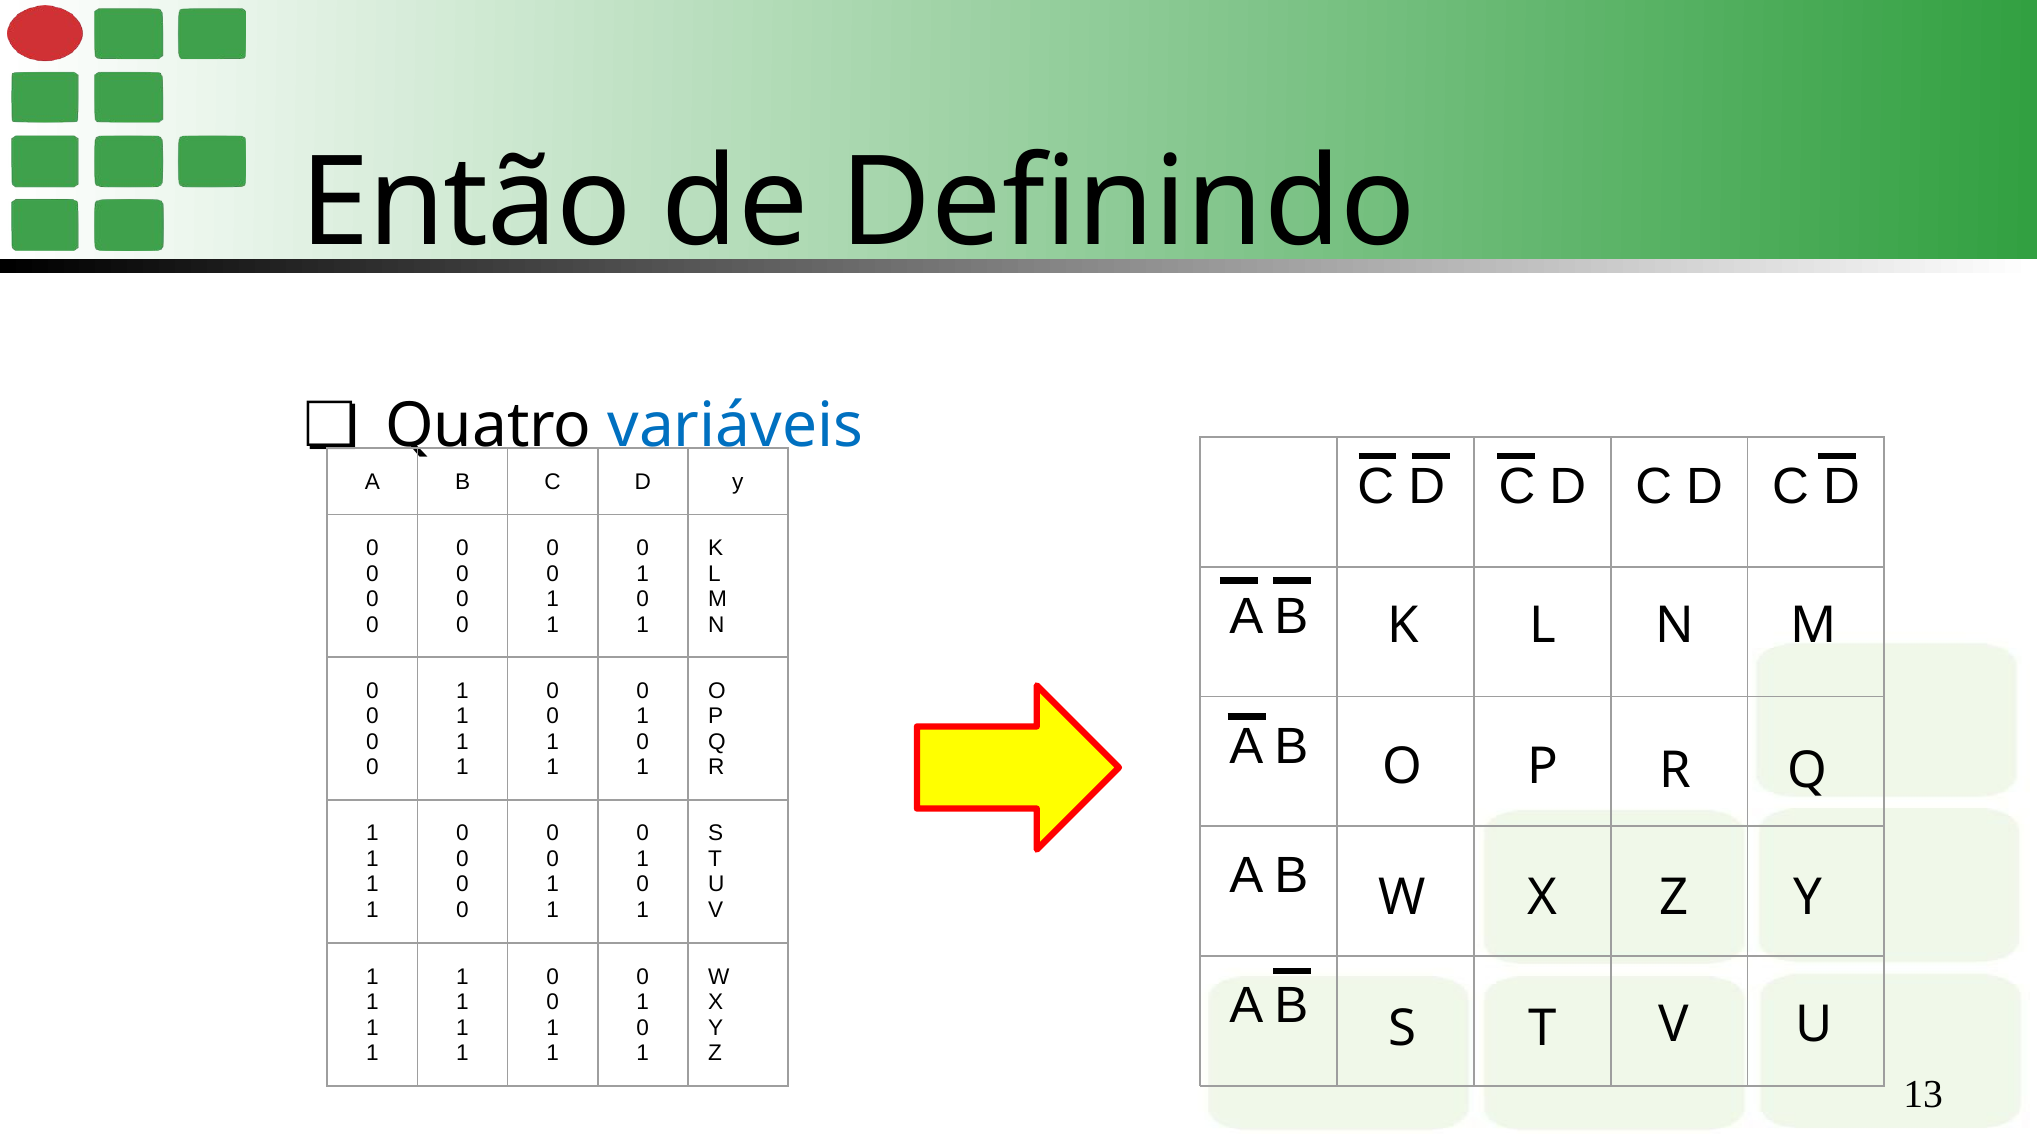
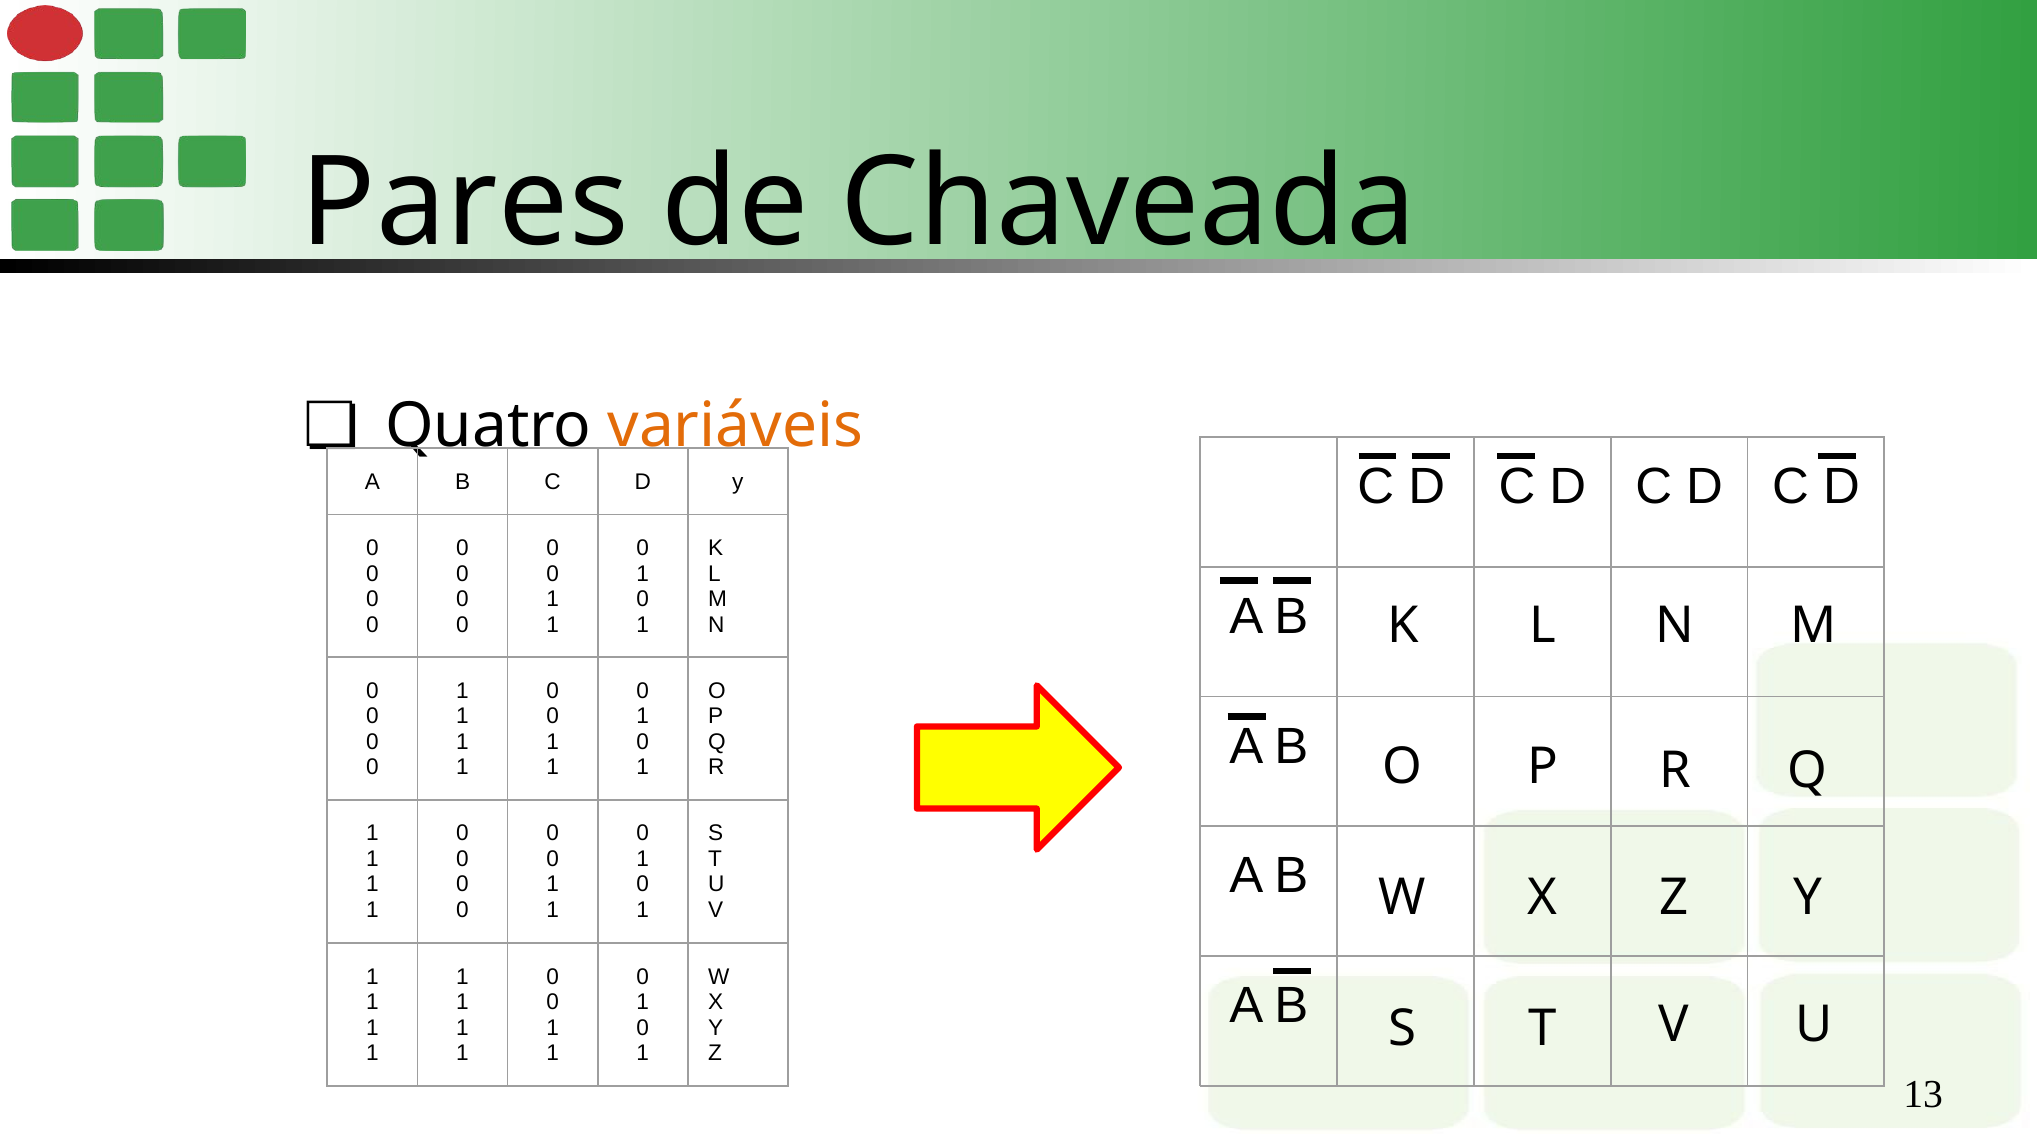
Então: Então -> Pares (465, 204)
Definindo: Definindo -> Chaveada (1129, 204)
variáveis colour: blue -> orange (735, 426)
